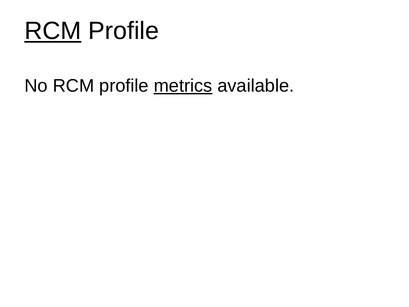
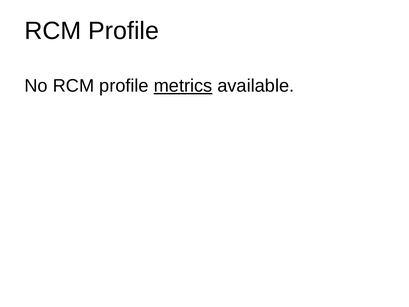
RCM underline: present -> none (53, 31)
